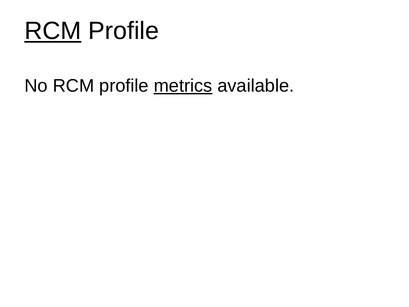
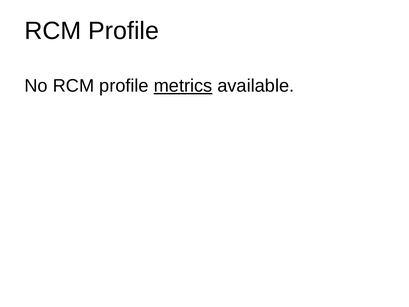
RCM underline: present -> none (53, 31)
